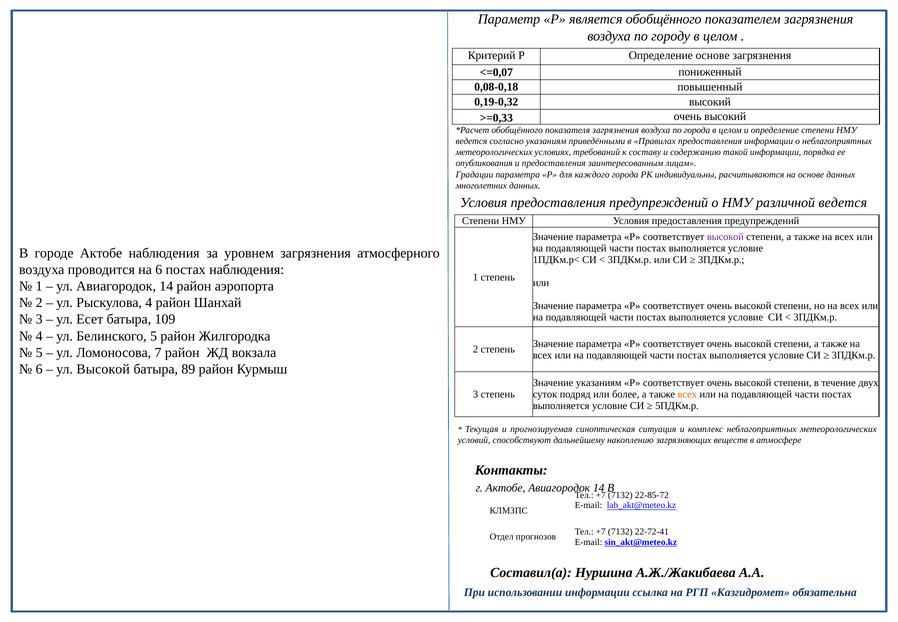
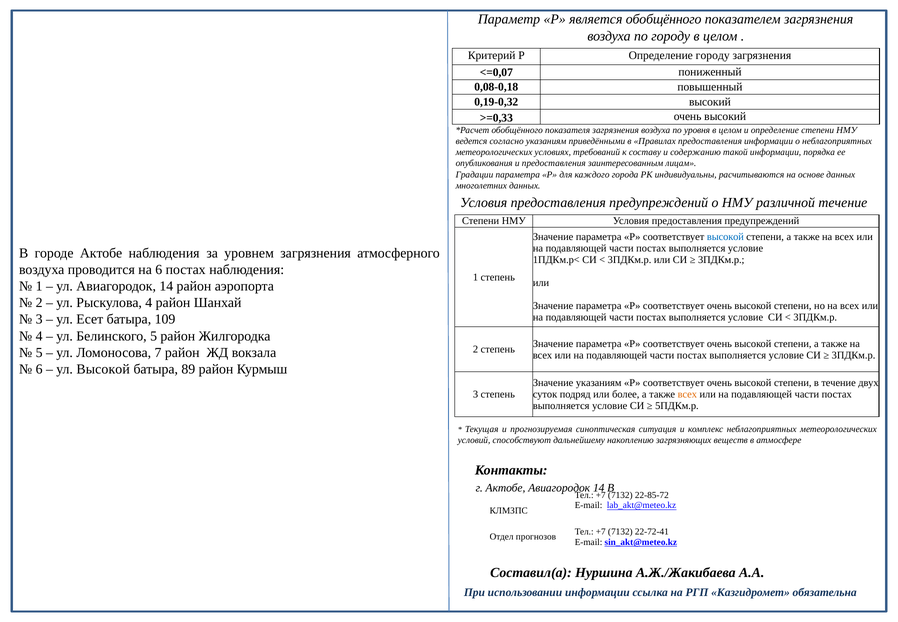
Определение основе: основе -> городу (713, 55)
по города: города -> уровня (697, 130)
различной ведется: ведется -> течение (843, 203)
высокой colour: purple -> blue (725, 237)
